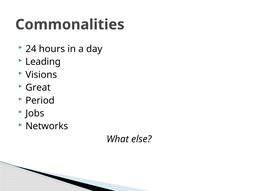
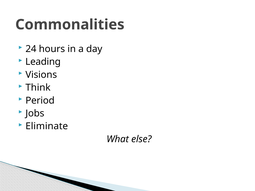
Great: Great -> Think (38, 88)
Networks: Networks -> Eliminate (47, 126)
